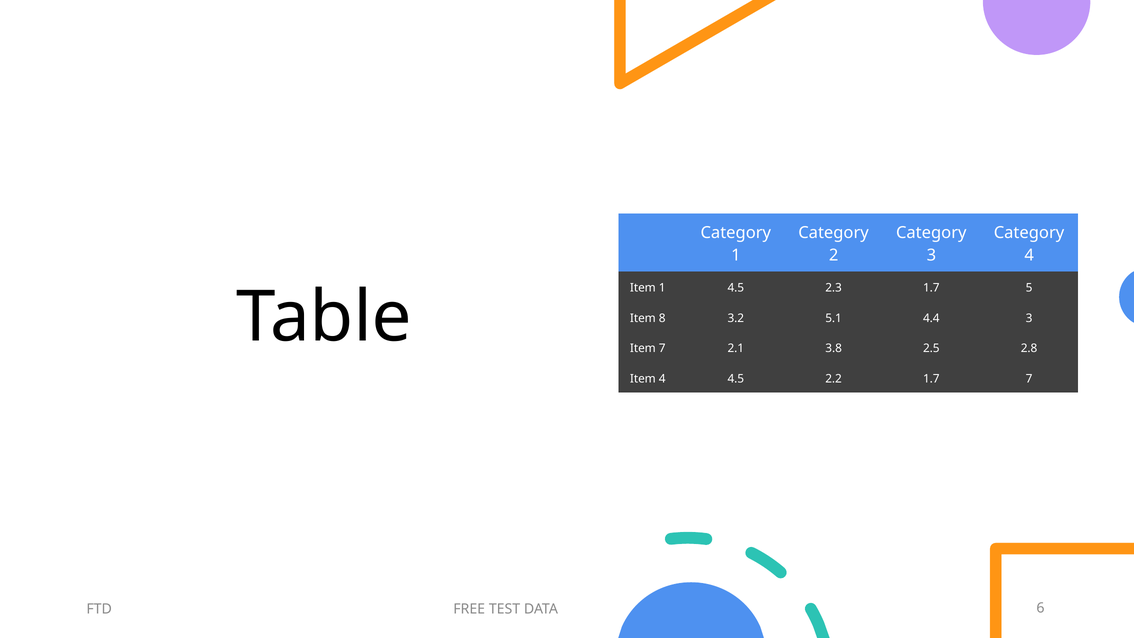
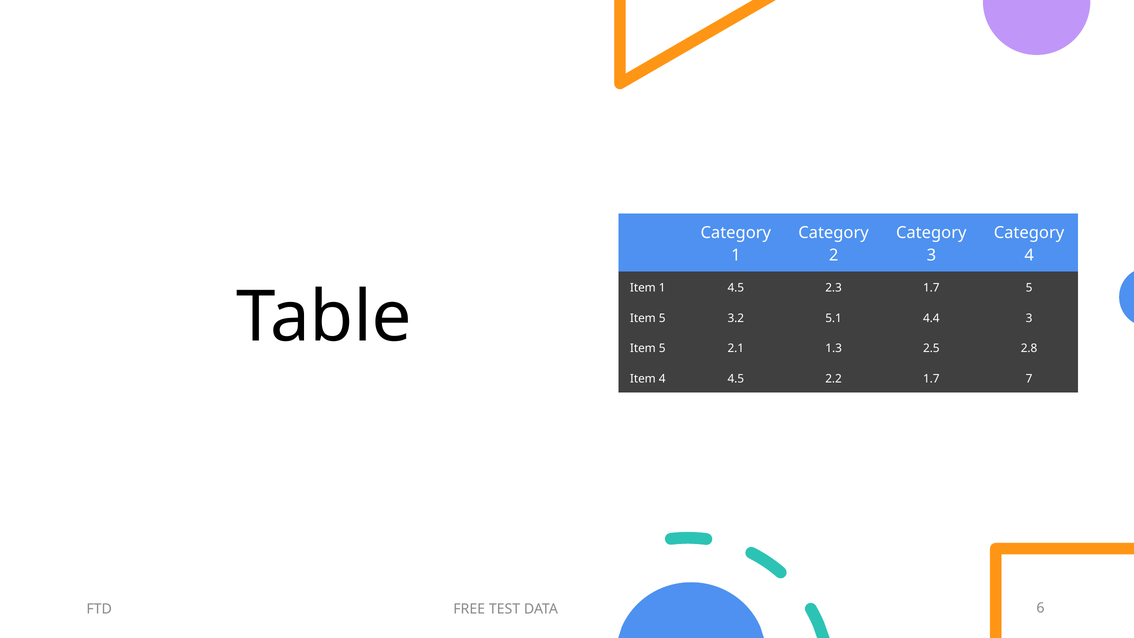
8: 8 -> 5 (662, 318)
7: 7 -> 5 (662, 348)
3.8: 3.8 -> 1.3 (834, 348)
